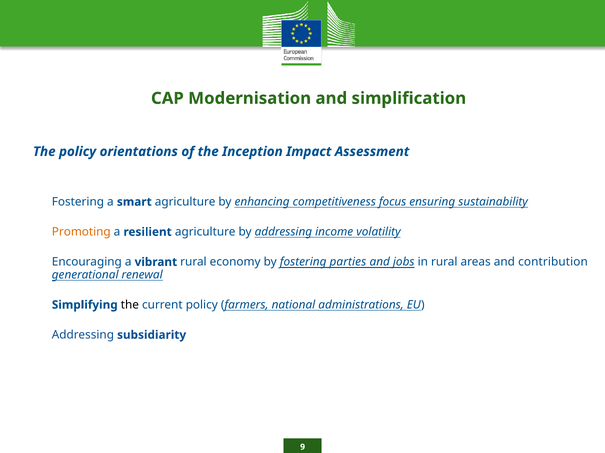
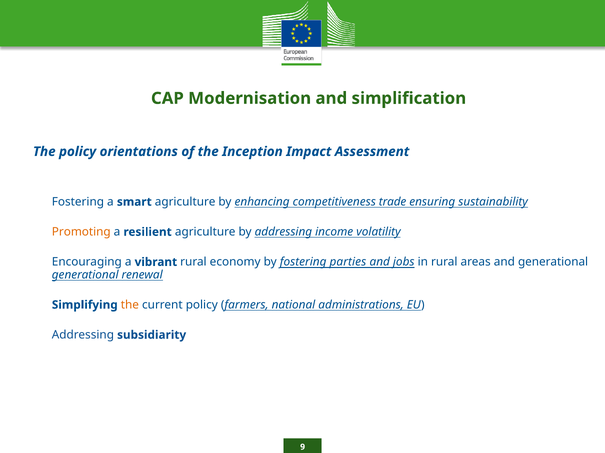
focus: focus -> trade (393, 202)
and contribution: contribution -> generational (553, 262)
the colour: black -> orange (130, 305)
